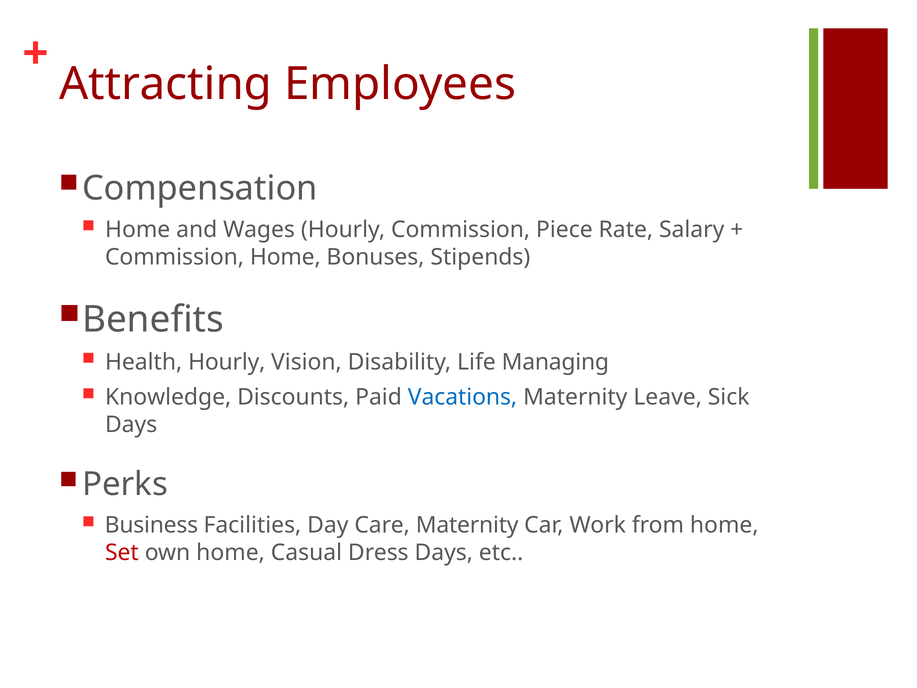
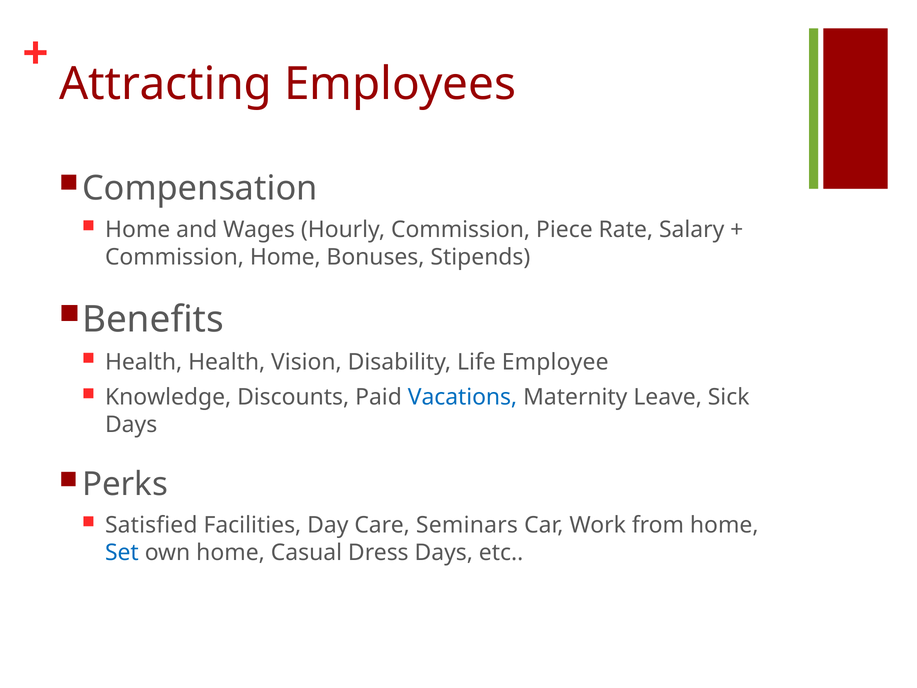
Health Hourly: Hourly -> Health (227, 362)
Managing: Managing -> Employee (555, 362)
Business: Business -> Satisfied (151, 525)
Care Maternity: Maternity -> Seminars (467, 525)
Set colour: red -> blue (122, 552)
